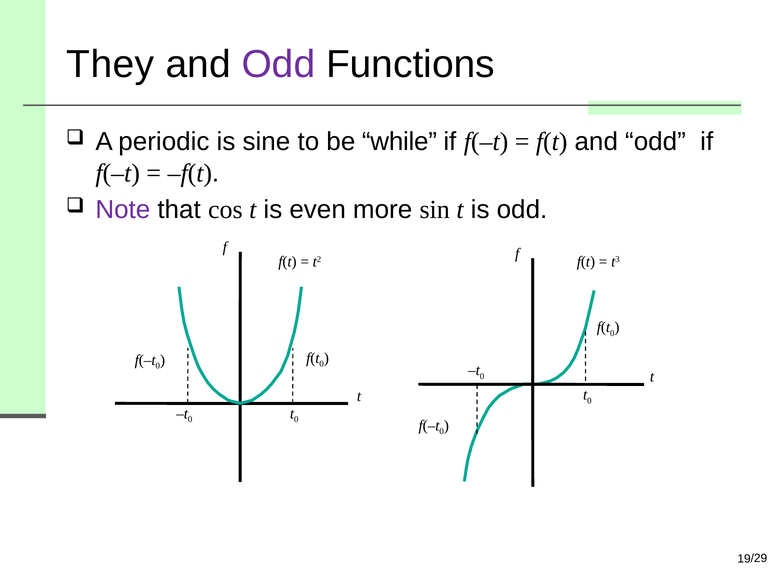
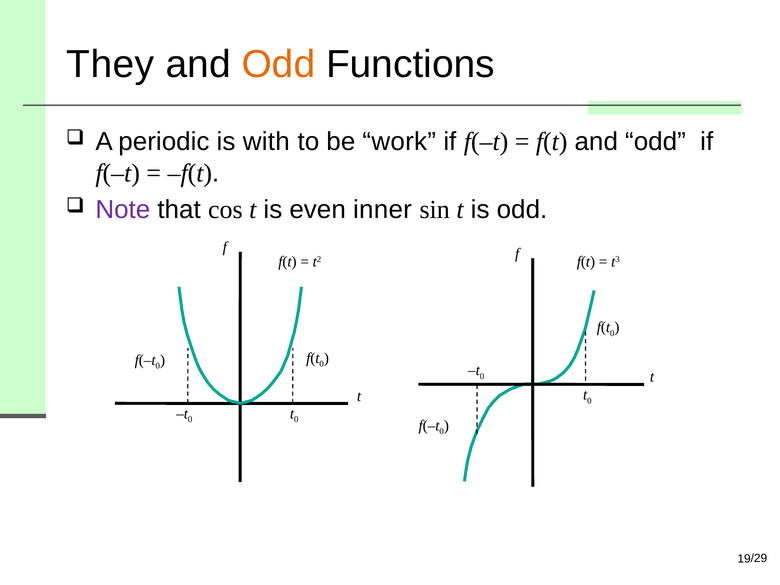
Odd colour: purple -> orange (278, 64)
sine: sine -> with (266, 142)
while: while -> work (399, 142)
more: more -> inner (382, 209)
